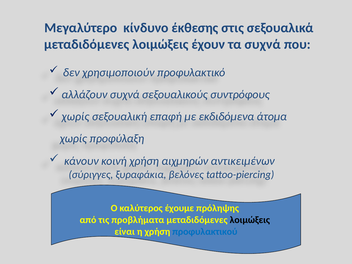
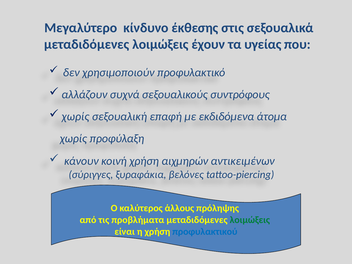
τα συχνά: συχνά -> υγείας (263, 44)
έχουμε: έχουμε -> άλλους (179, 208)
λοιμώξεις colour: black -> green (250, 220)
